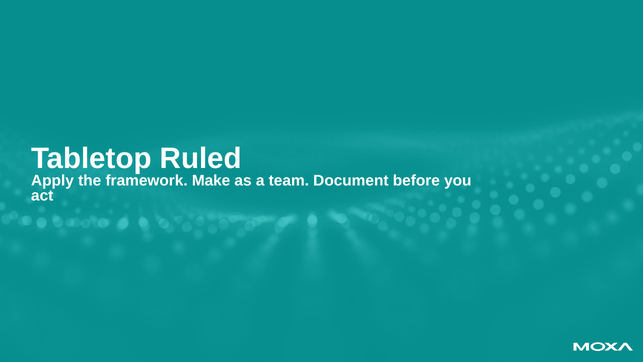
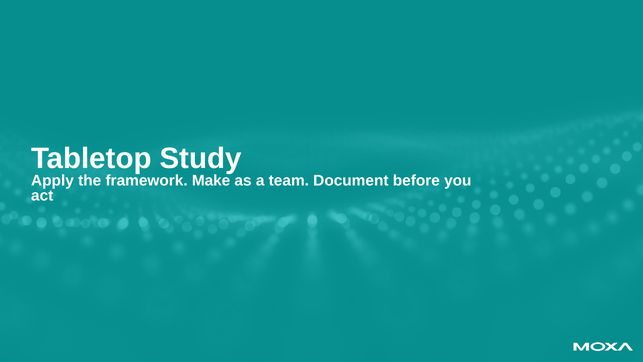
Ruled: Ruled -> Study (201, 158)
